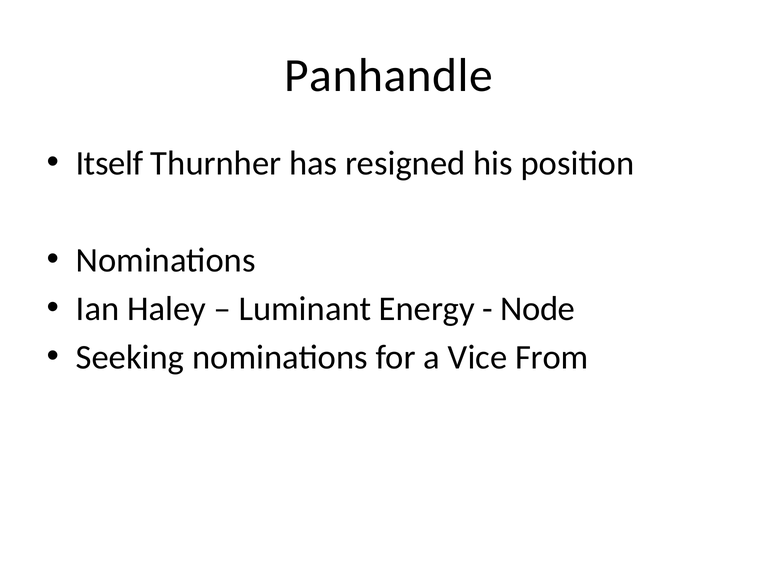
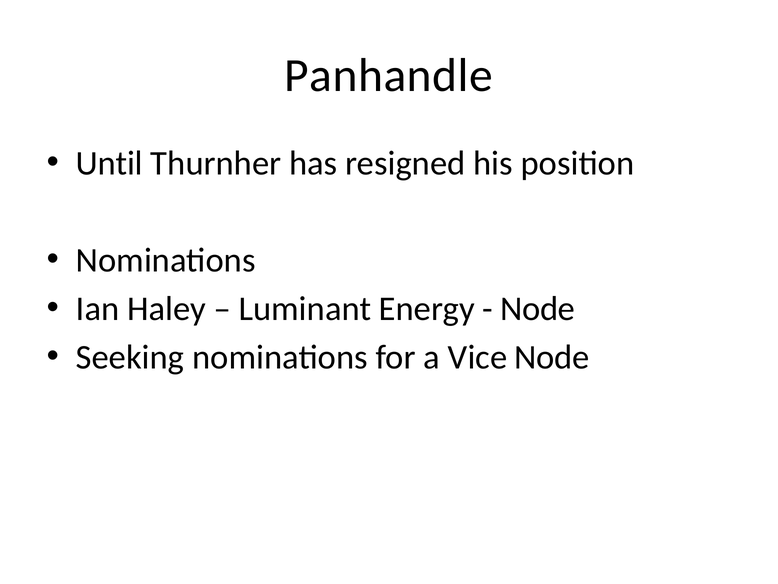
Itself: Itself -> Until (109, 163)
Vice From: From -> Node (552, 357)
